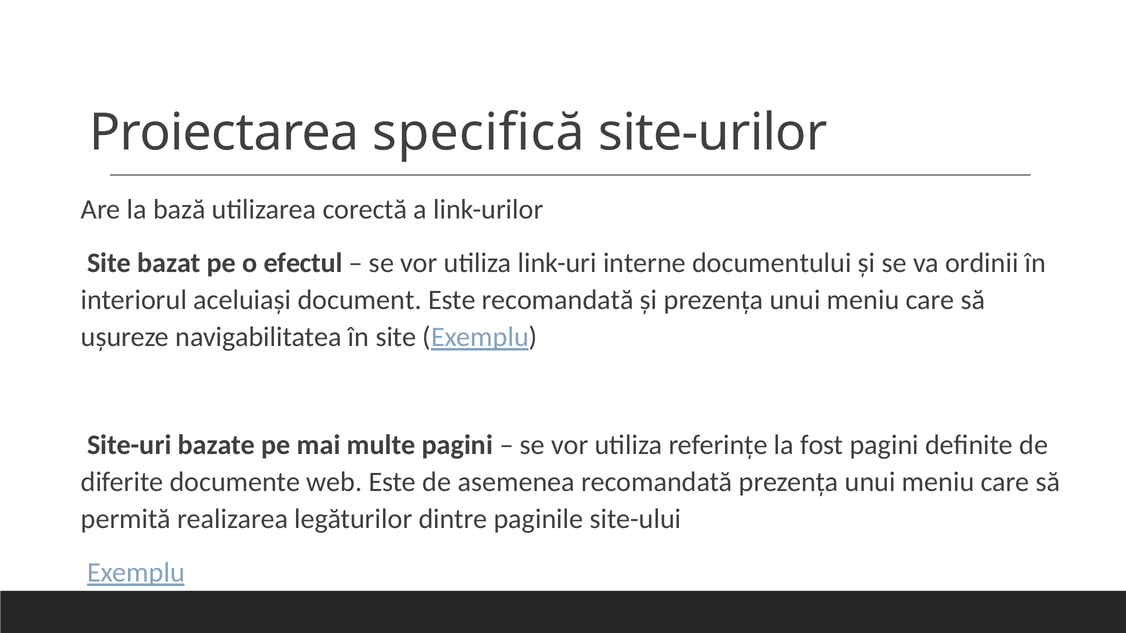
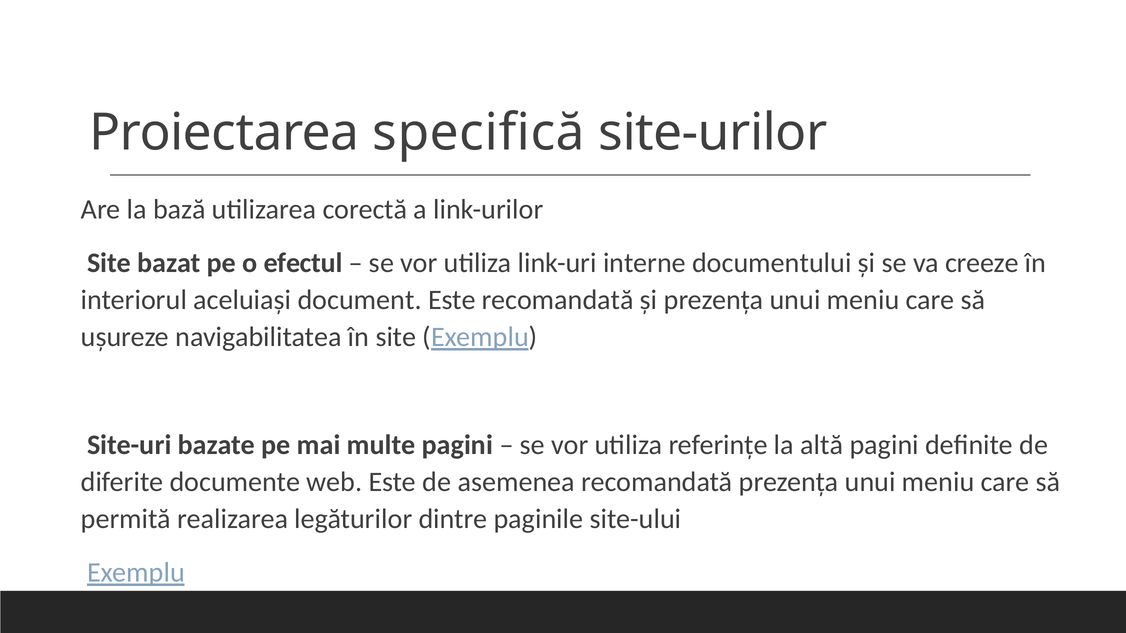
ordinii: ordinii -> creeze (982, 263)
fost: fost -> altă (822, 445)
